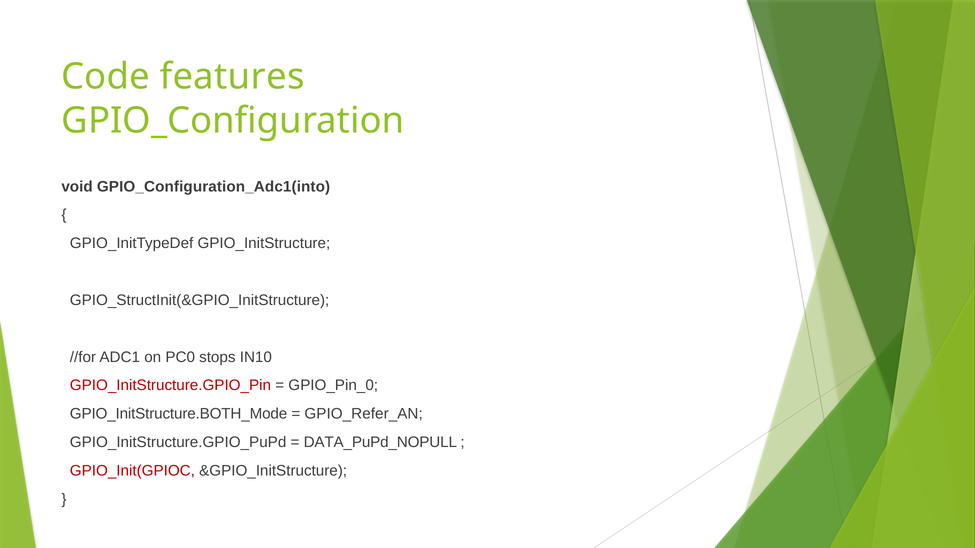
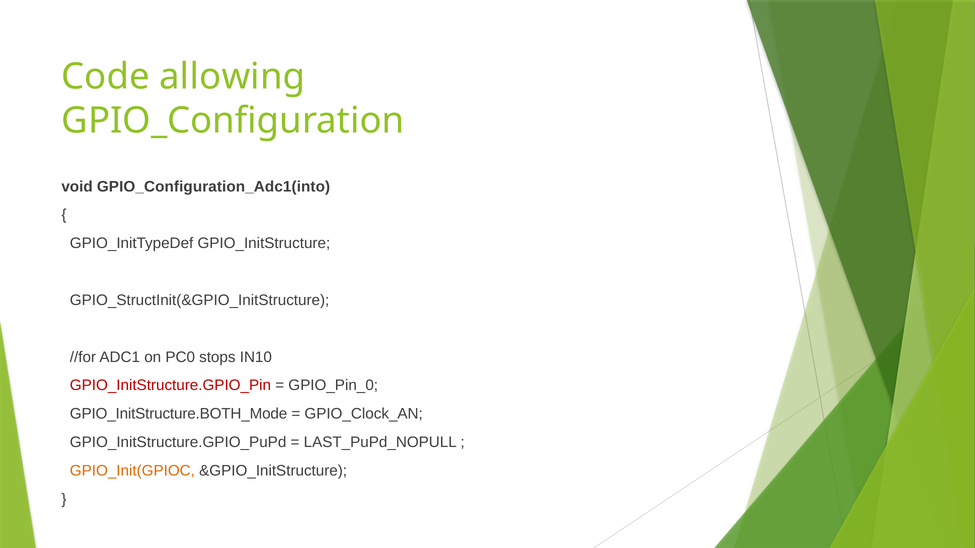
features: features -> allowing (232, 77)
GPIO_Refer_AN: GPIO_Refer_AN -> GPIO_Clock_AN (364, 414)
DATA_PuPd_NOPULL: DATA_PuPd_NOPULL -> LAST_PuPd_NOPULL (380, 443)
GPIO_Init(GPIOC colour: red -> orange (132, 471)
